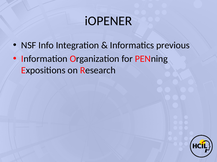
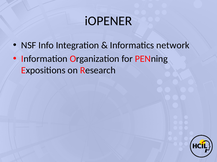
previous: previous -> network (173, 46)
